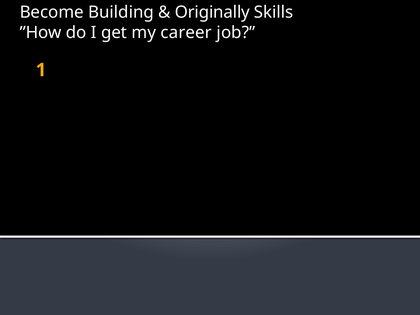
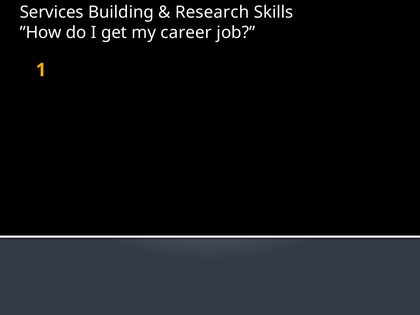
Become: Become -> Services (52, 12)
Originally: Originally -> Research (212, 12)
